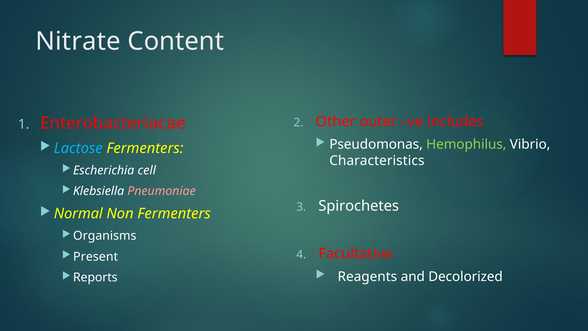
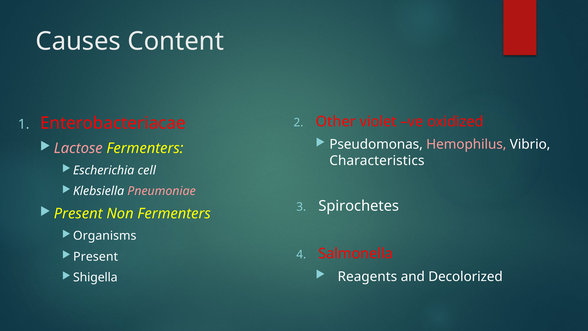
Nitrate: Nitrate -> Causes (78, 41)
outer: outer -> violet (378, 121)
includes: includes -> oxidized (455, 121)
Hemophilus colour: light green -> pink (466, 144)
Lactose colour: light blue -> pink (78, 148)
Normal: Normal -> Present (78, 214)
Facultative: Facultative -> Salmonella (355, 253)
Reports: Reports -> Shigella (95, 277)
